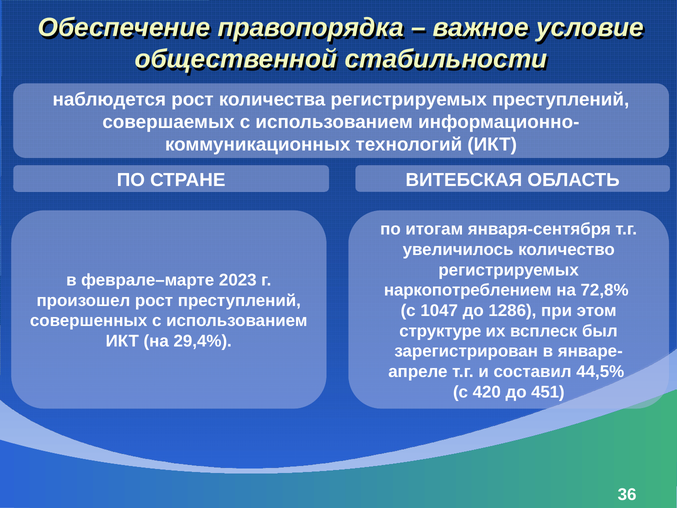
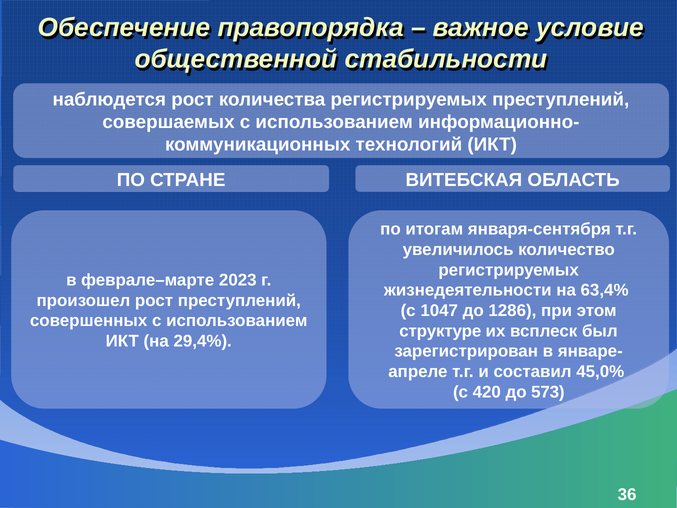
наркопотреблением: наркопотреблением -> жизнедеятельности (468, 290)
72,8%: 72,8% -> 63,4% (605, 290)
44,5%: 44,5% -> 45,0% (600, 371)
451: 451 -> 573 (548, 392)
